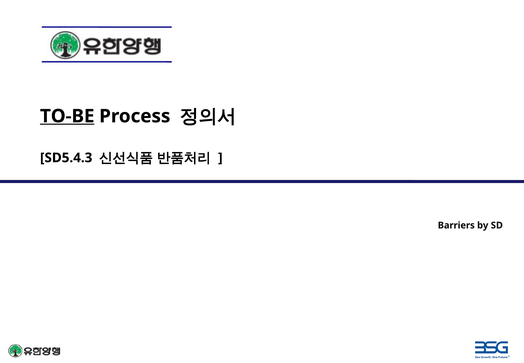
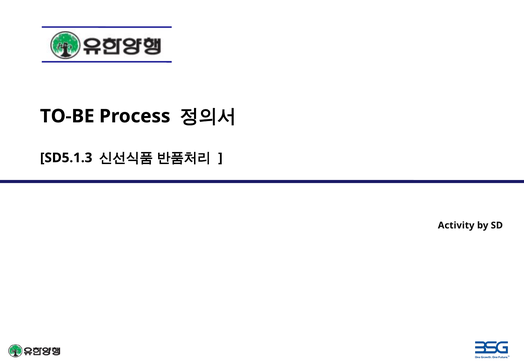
TO-BE underline: present -> none (67, 116)
SD5.4.3: SD5.4.3 -> SD5.1.3 (66, 158)
Barriers: Barriers -> Activity (456, 225)
